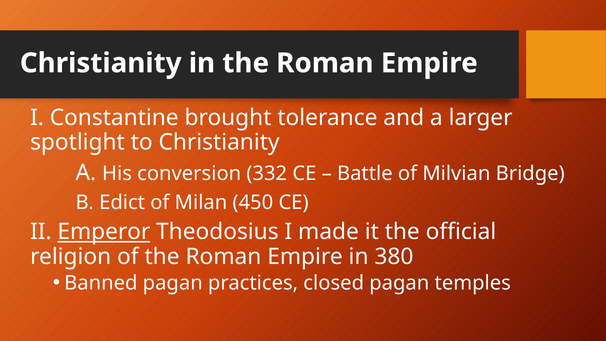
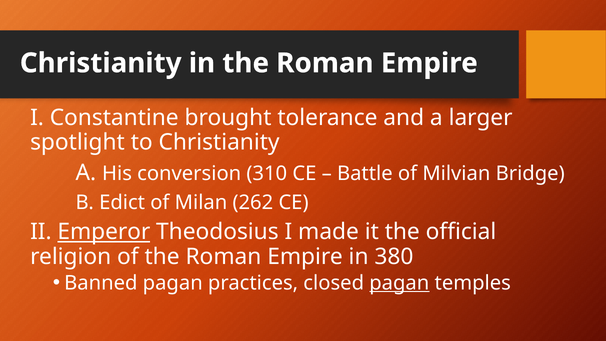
332: 332 -> 310 (267, 174)
450: 450 -> 262 (253, 202)
pagan underline: none -> present (399, 283)
